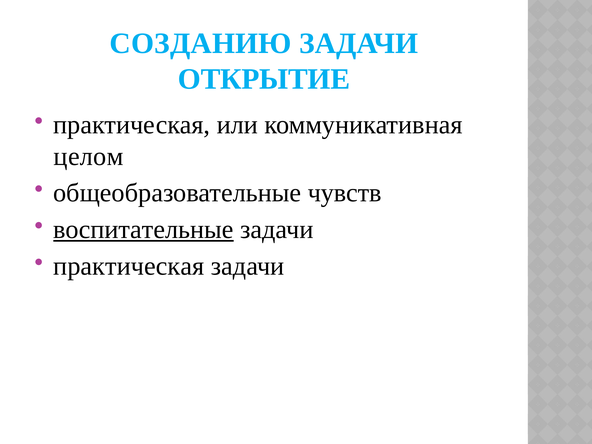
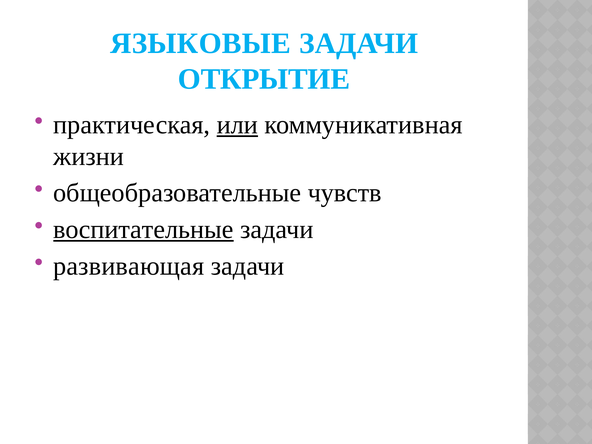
СОЗДАНИЮ: СОЗДАНИЮ -> ЯЗЫКОВЫЕ (201, 43)
или underline: none -> present (237, 125)
целом: целом -> жизни (89, 156)
практическая: практическая -> развивающая (129, 266)
